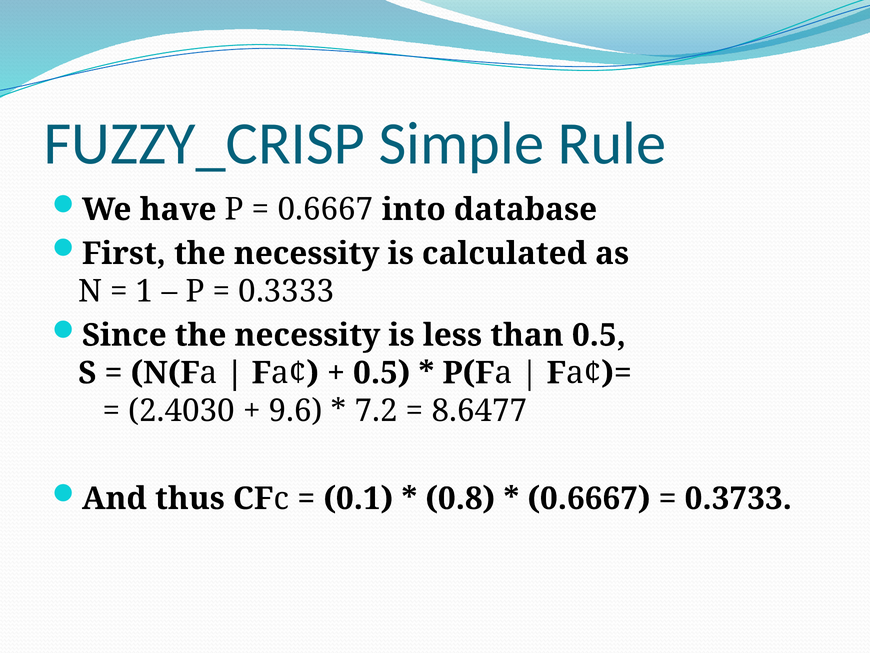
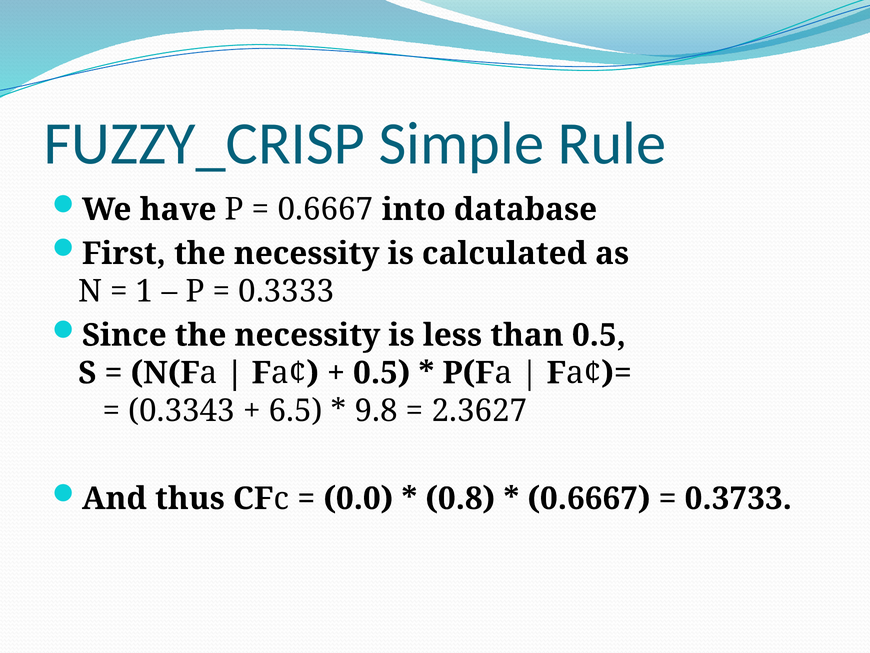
2.4030: 2.4030 -> 0.3343 (182, 410)
9.6: 9.6 -> 6.5 (296, 410)
7.2: 7.2 -> 9.8 (376, 410)
8.6477: 8.6477 -> 2.3627 (479, 410)
0.1: 0.1 -> 0.0 (358, 498)
